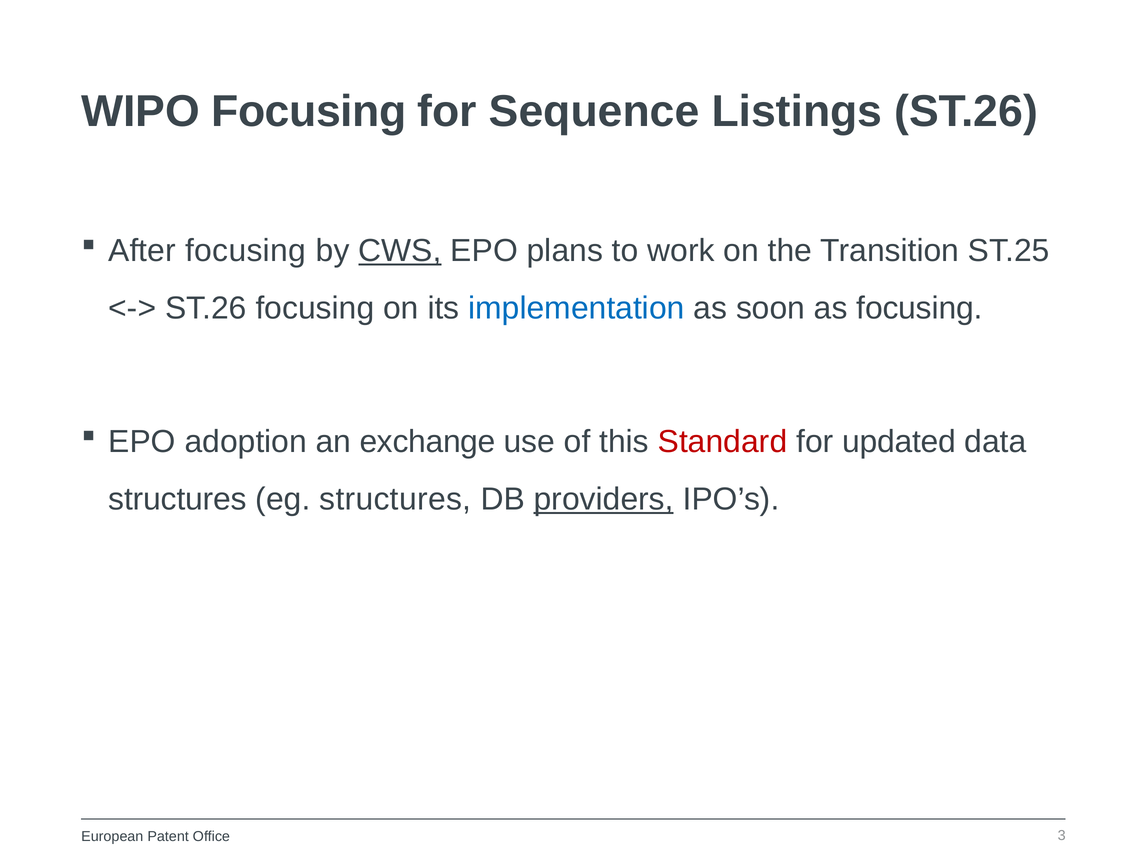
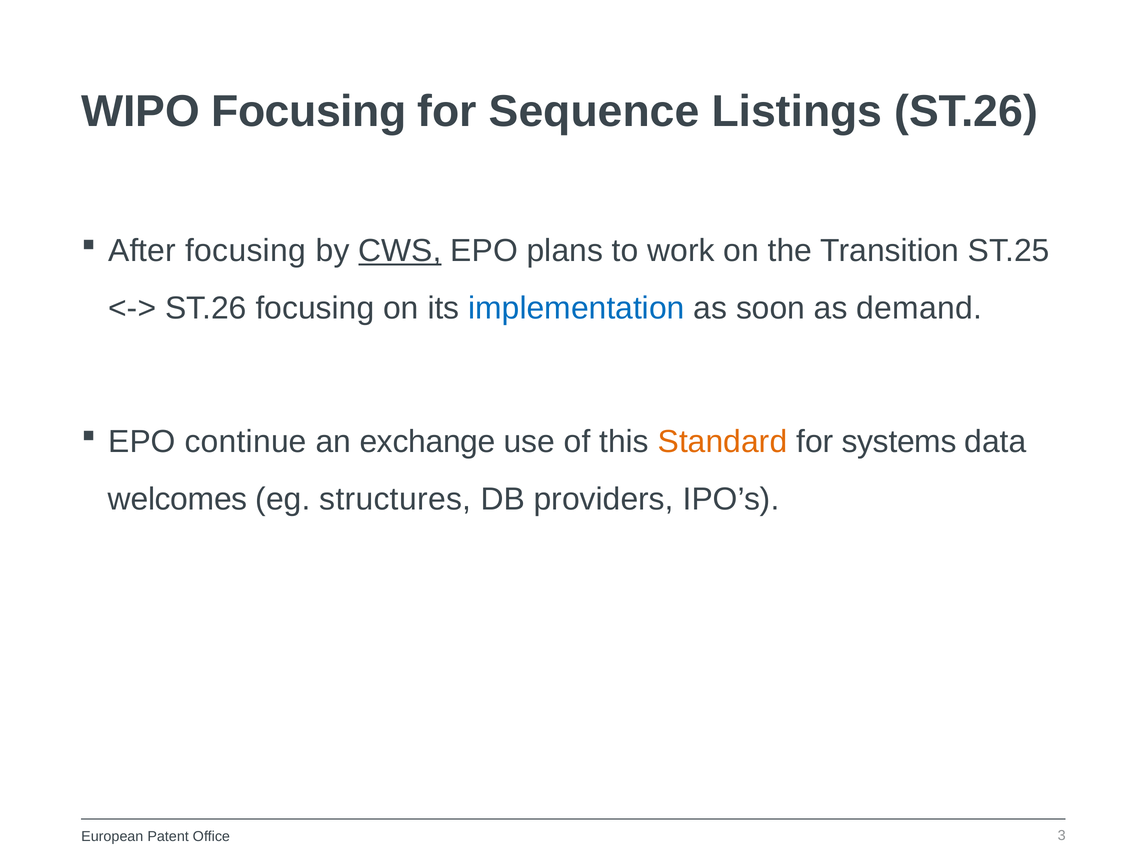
as focusing: focusing -> demand (919, 308)
adoption: adoption -> continue (246, 442)
Standard colour: red -> orange (723, 442)
updated: updated -> systems (899, 442)
structures: structures -> welcomes (178, 499)
providers underline: present -> none (604, 499)
